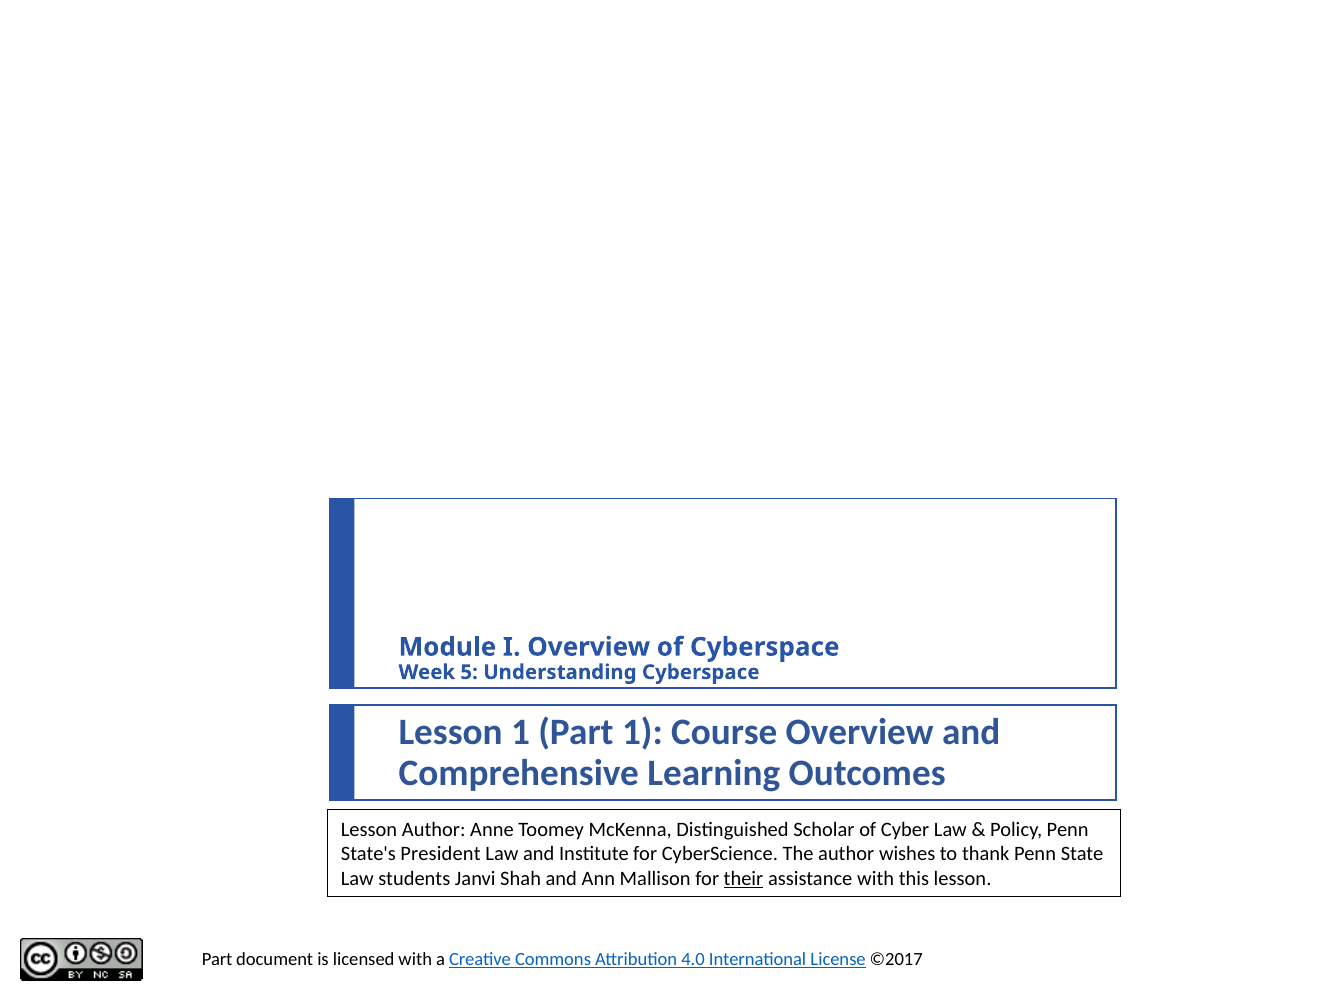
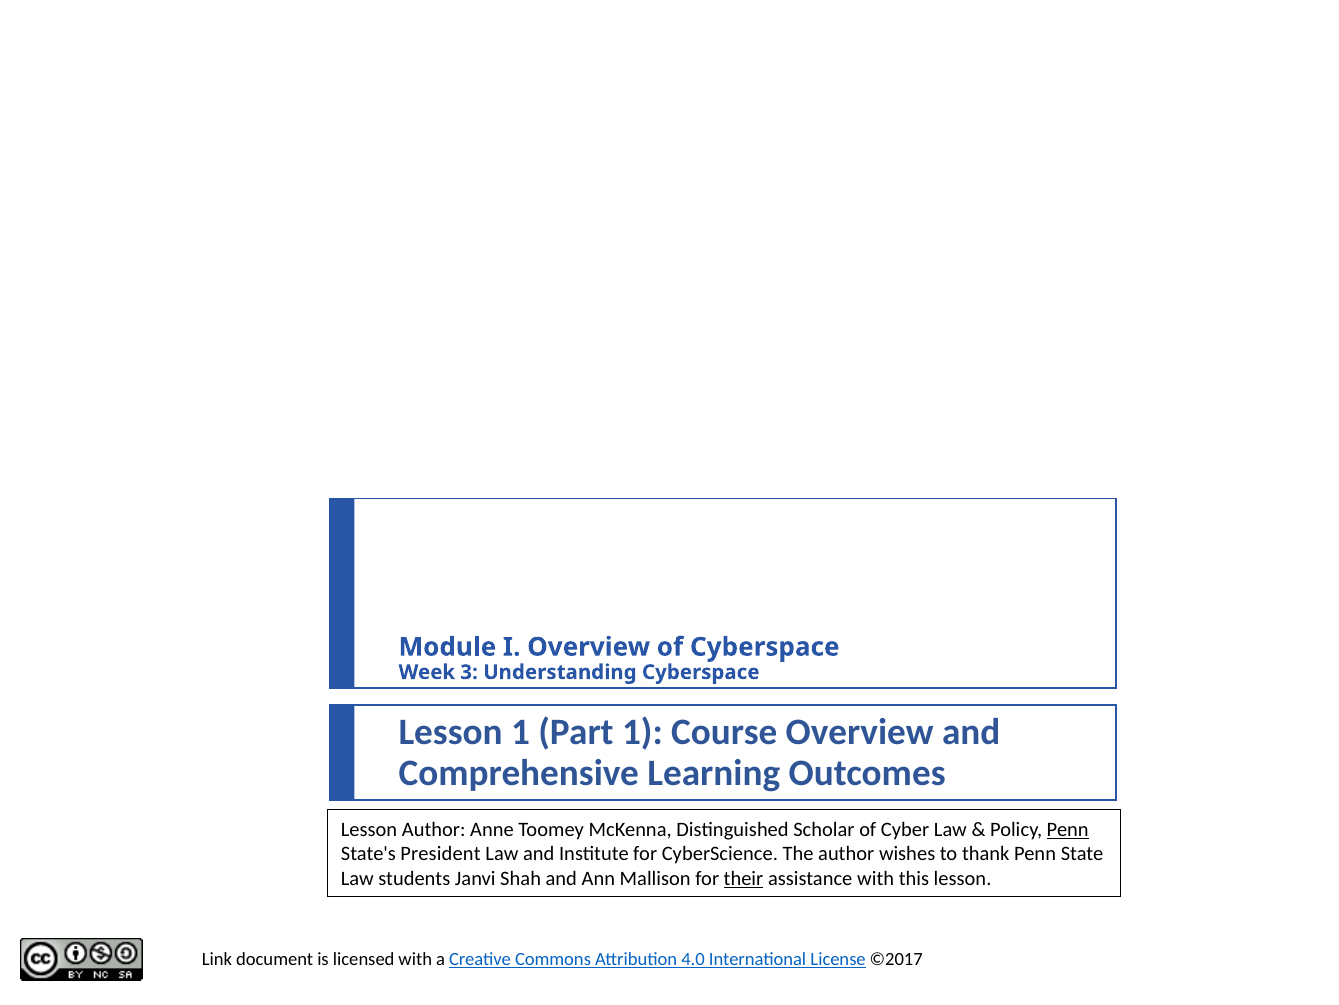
5: 5 -> 3 (469, 672)
Penn underline: none -> present (1068, 829)
Part: Part -> Link (217, 959)
